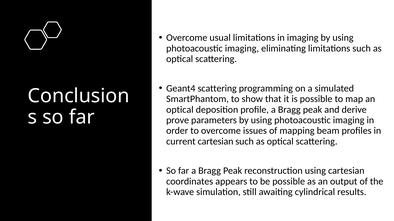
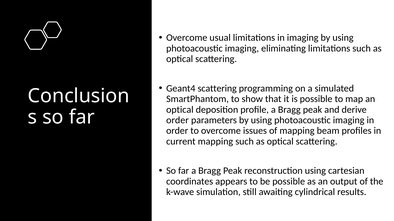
prove: prove -> order (177, 120)
current cartesian: cartesian -> mapping (215, 142)
